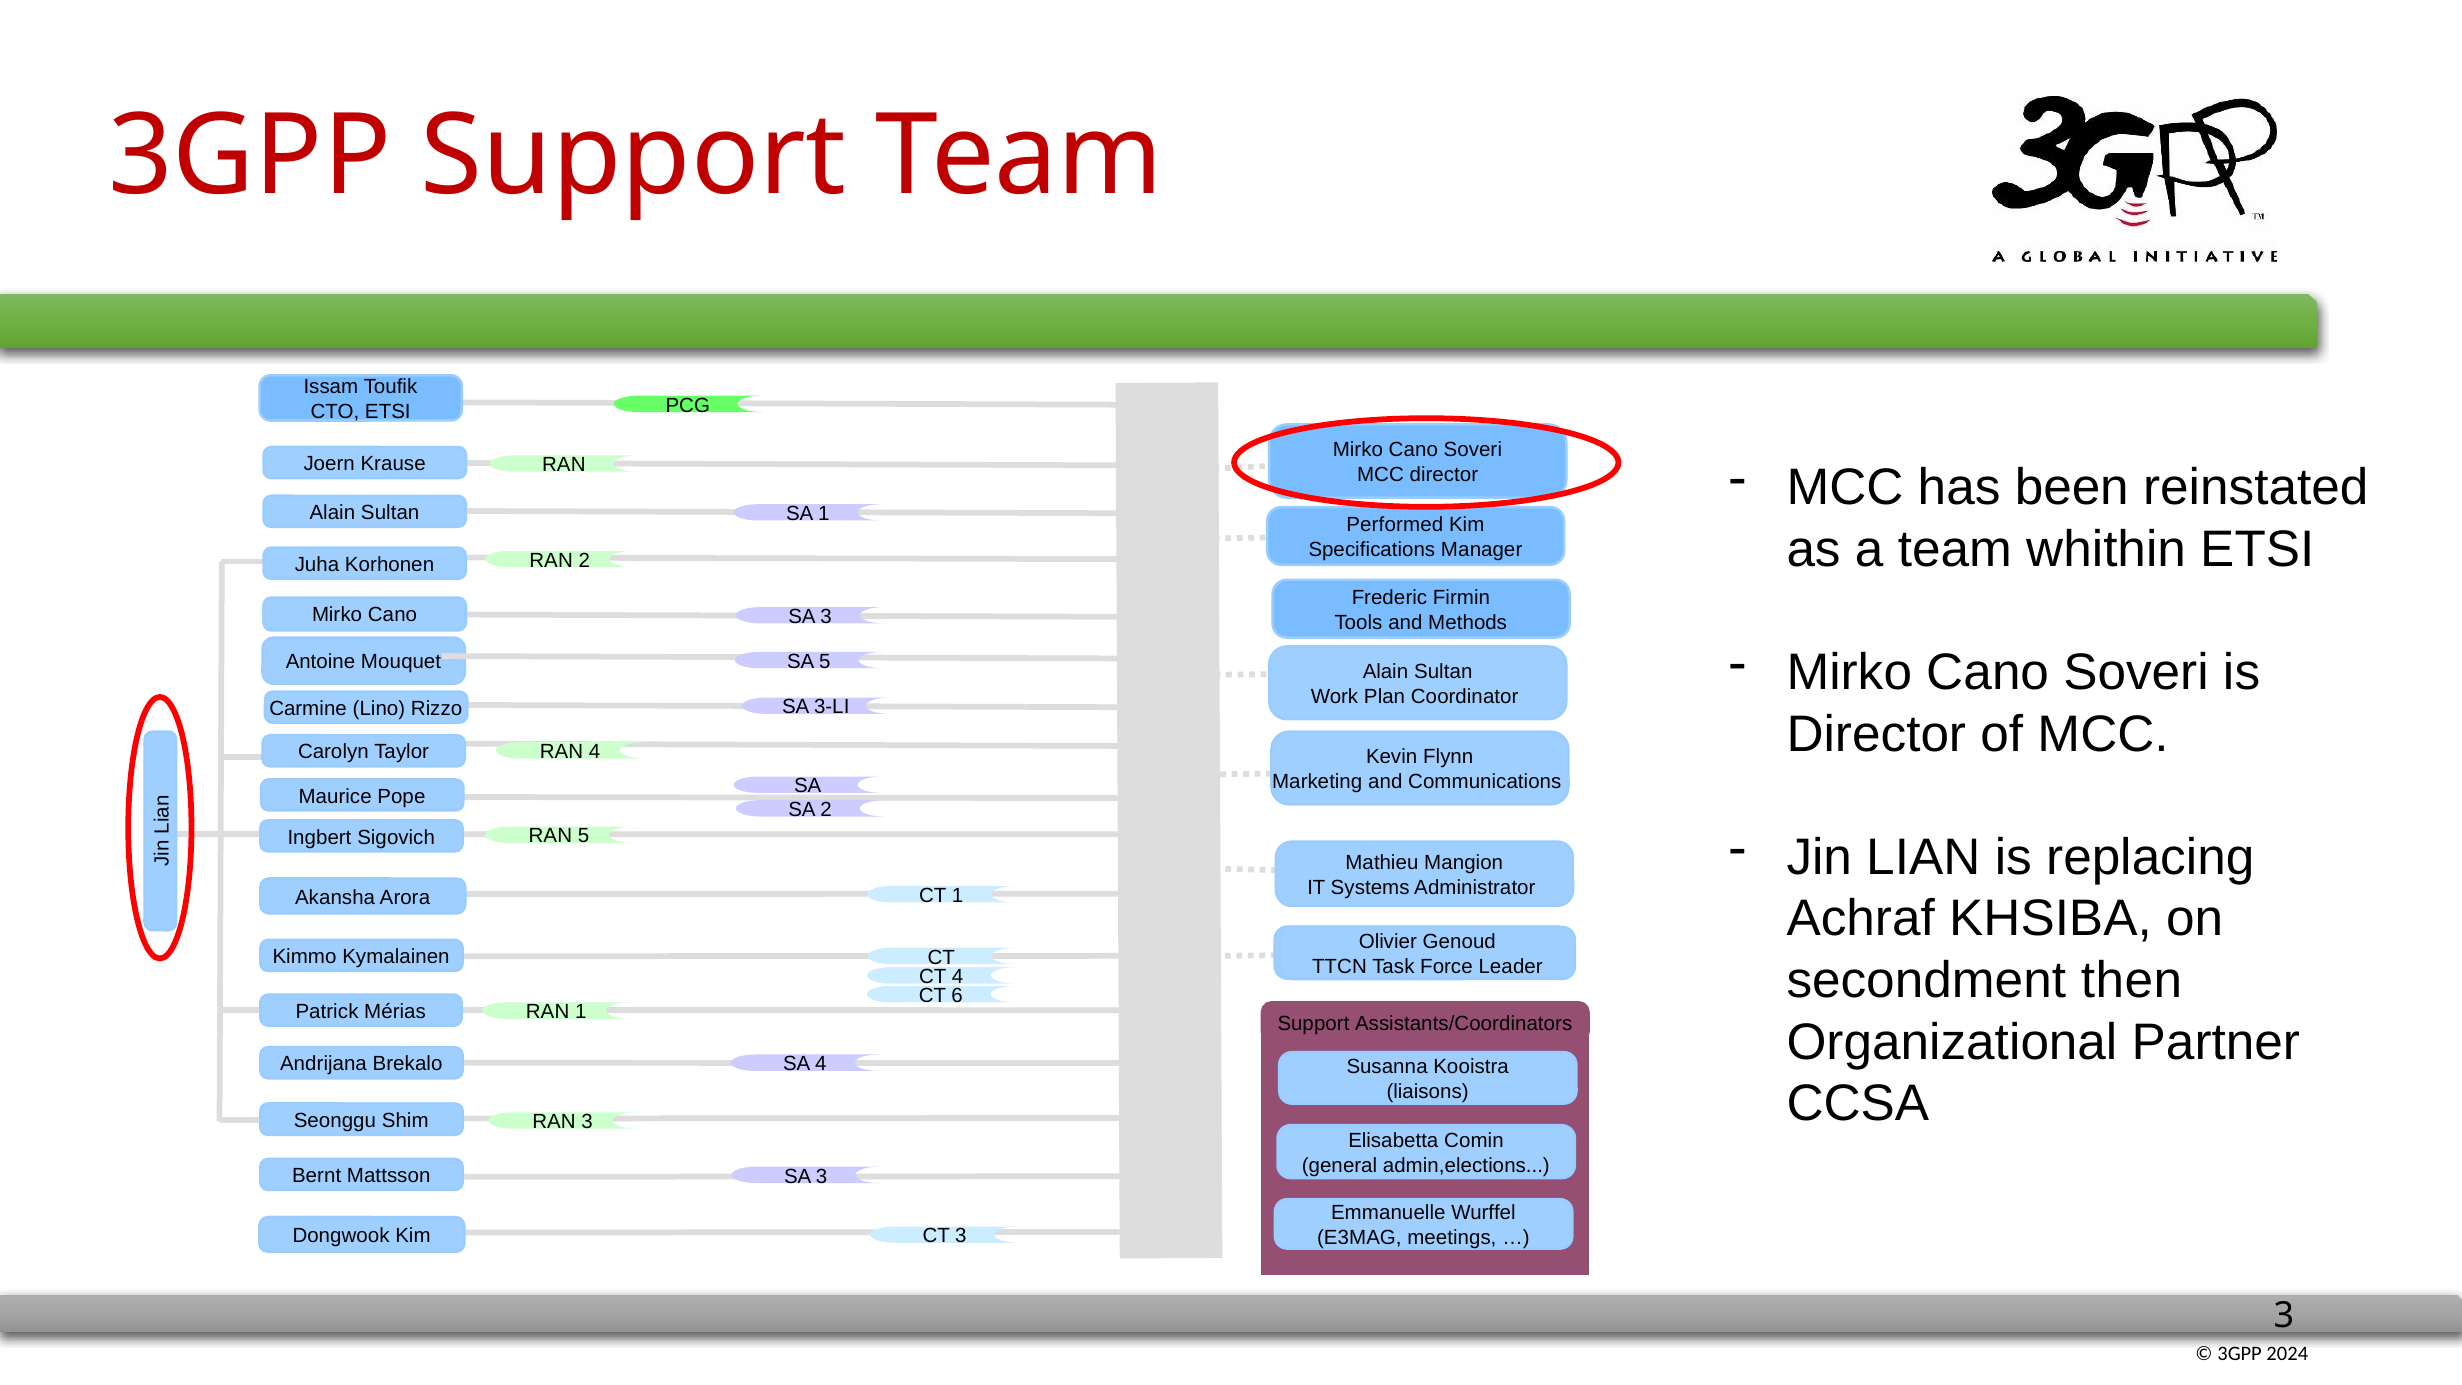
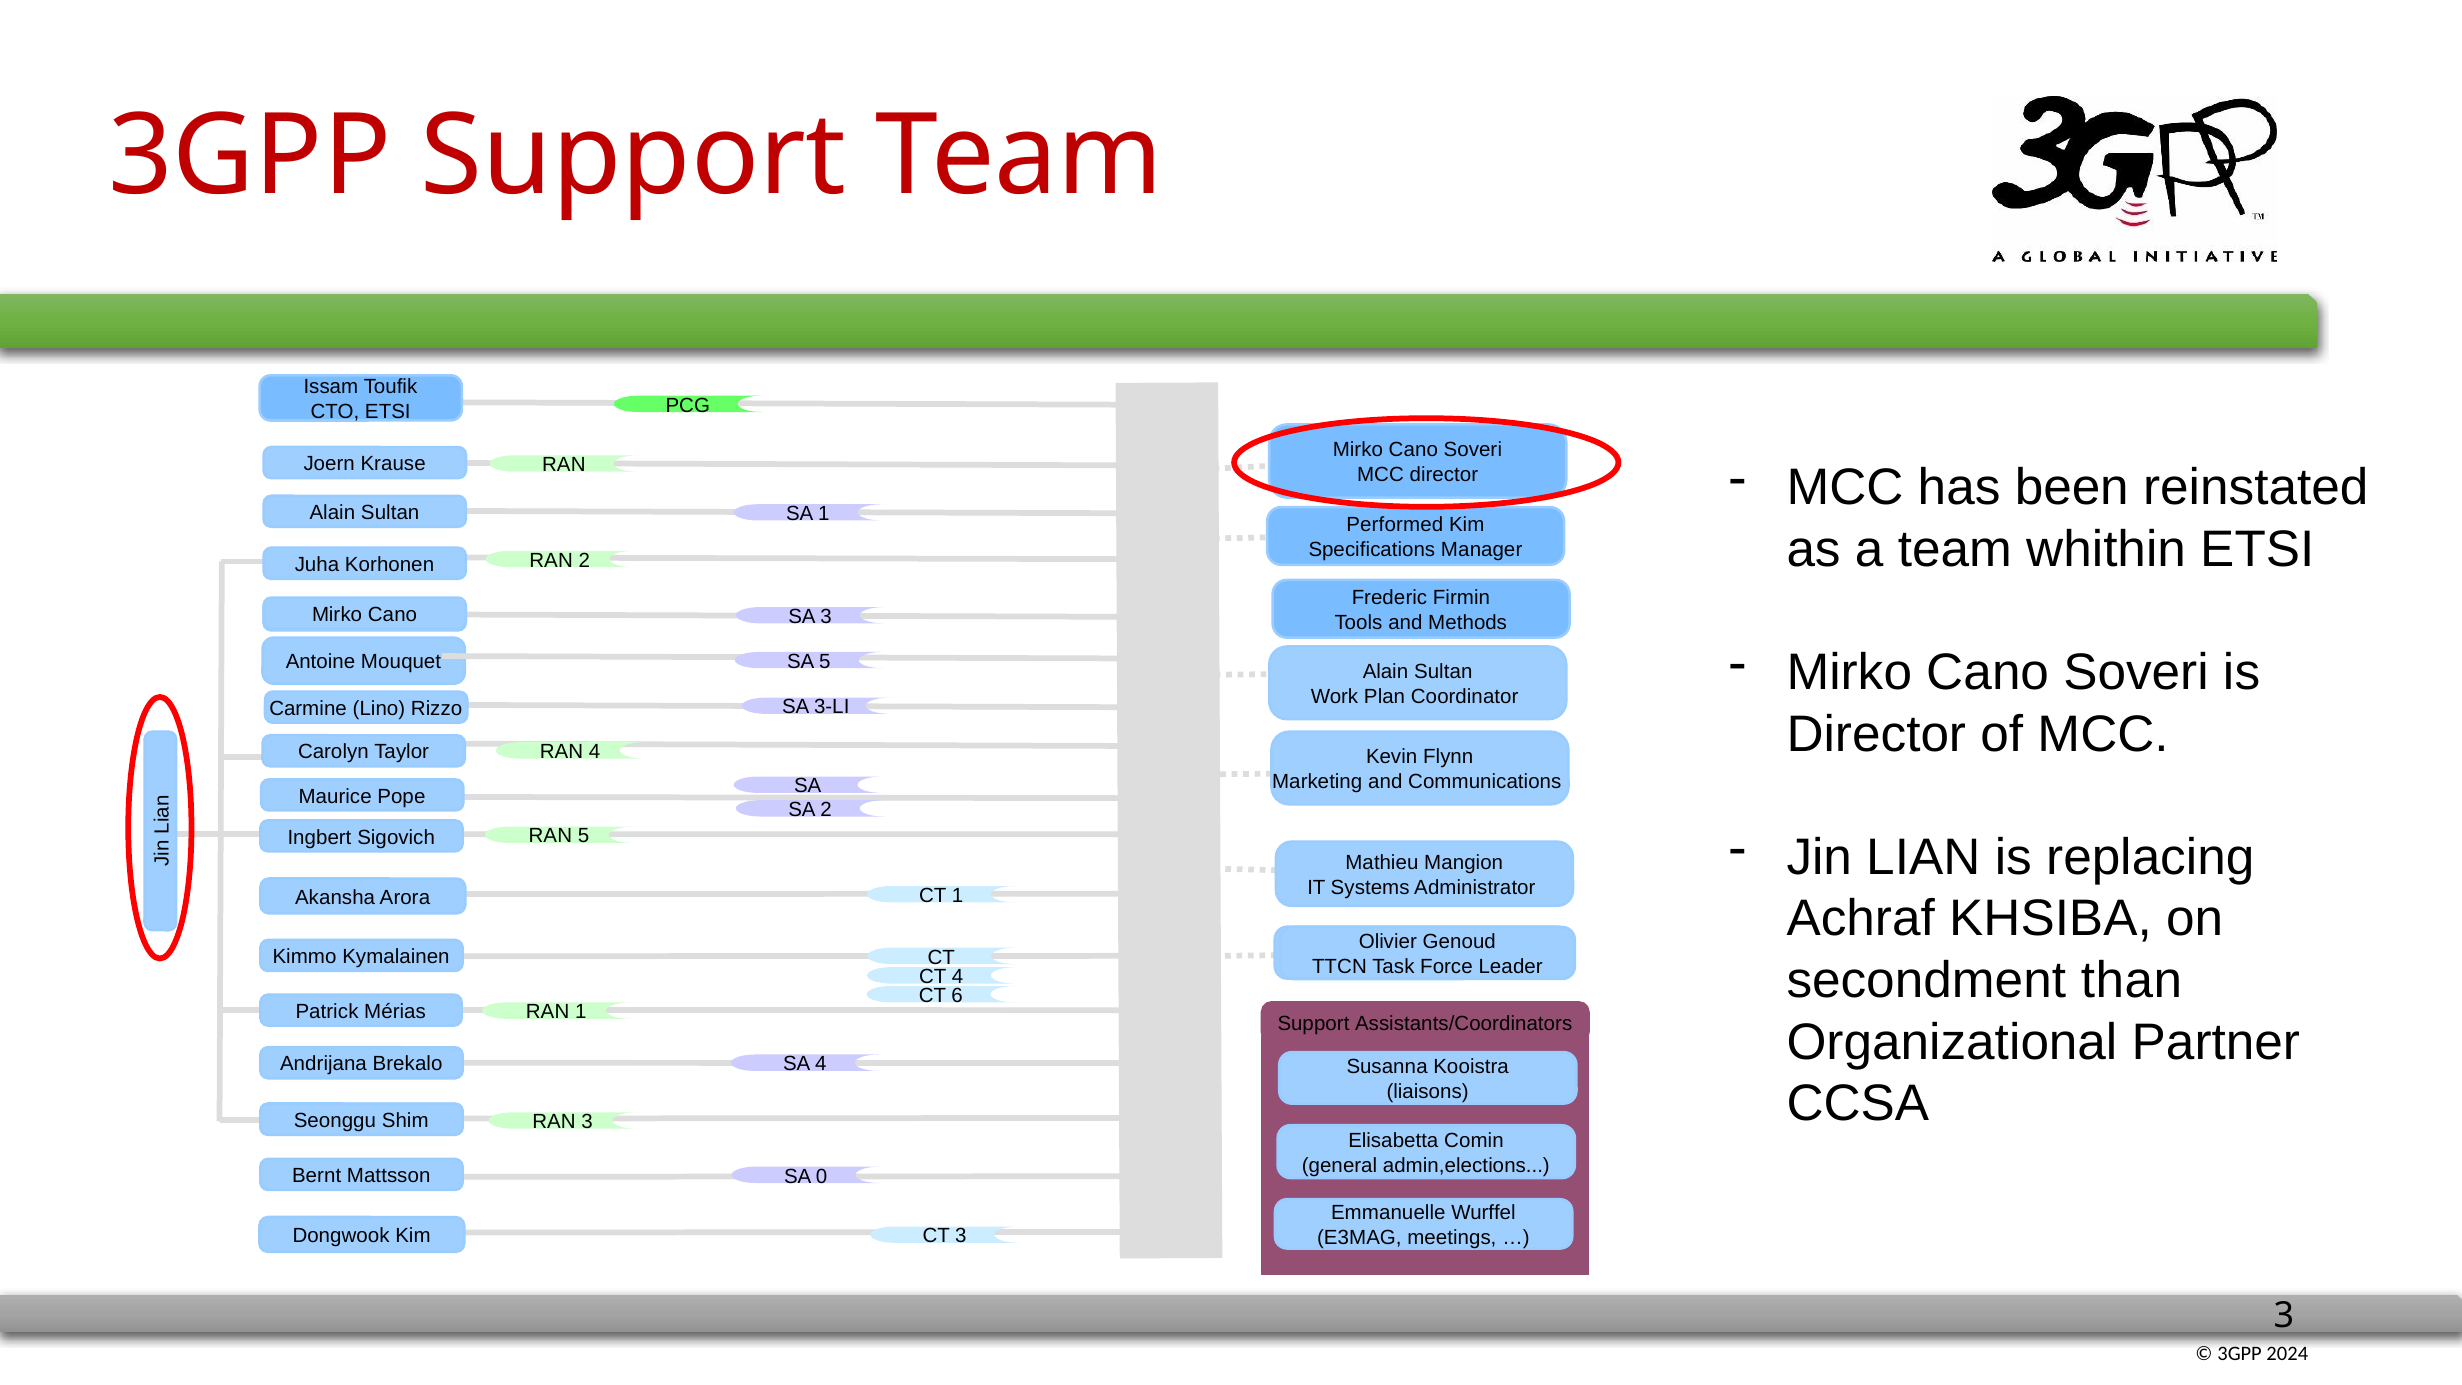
then: then -> than (2132, 981)
3: 3 -> 0 (822, 1176)
